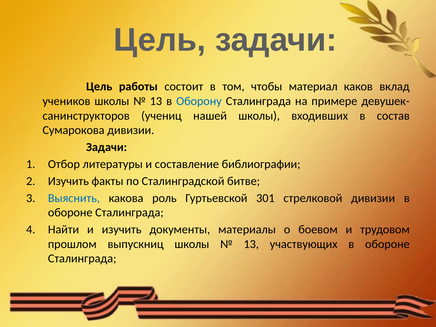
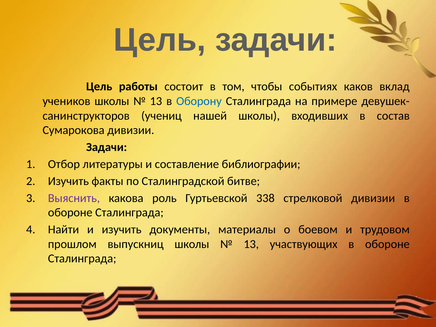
материал: материал -> событиях (313, 87)
Выяснить colour: blue -> purple (74, 198)
301: 301 -> 338 (265, 198)
